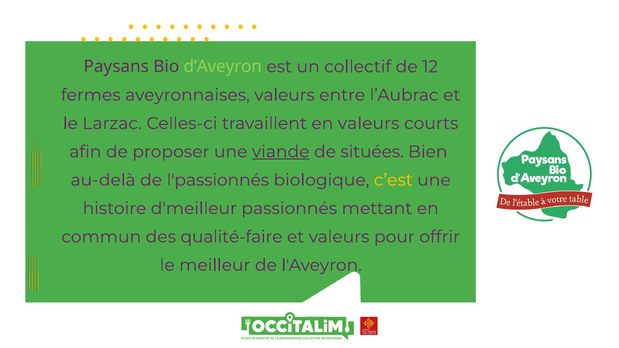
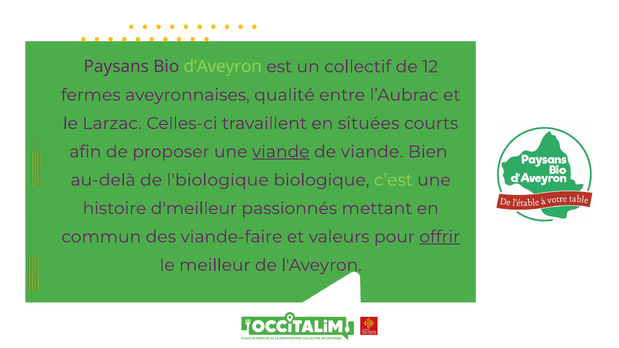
aveyronnaises valeurs: valeurs -> qualité (284, 95)
en valeurs: valeurs -> situées (369, 123)
de situées: situées -> viande (372, 152)
l'passionnés: l'passionnés -> l'biologique (218, 180)
c’est colour: yellow -> light green (393, 180)
qualité-faire: qualité-faire -> viande-faire (231, 237)
offrir underline: none -> present (440, 237)
